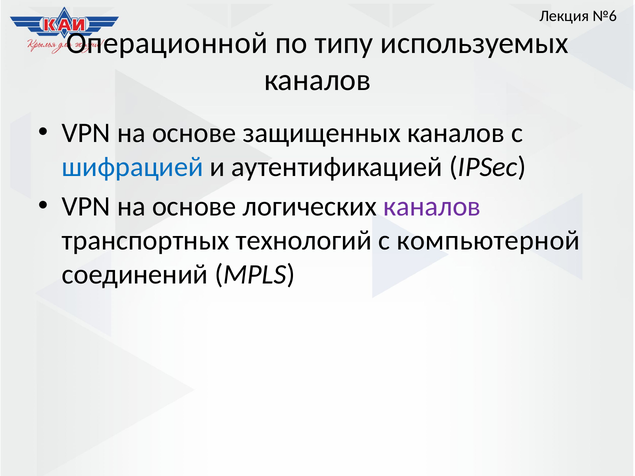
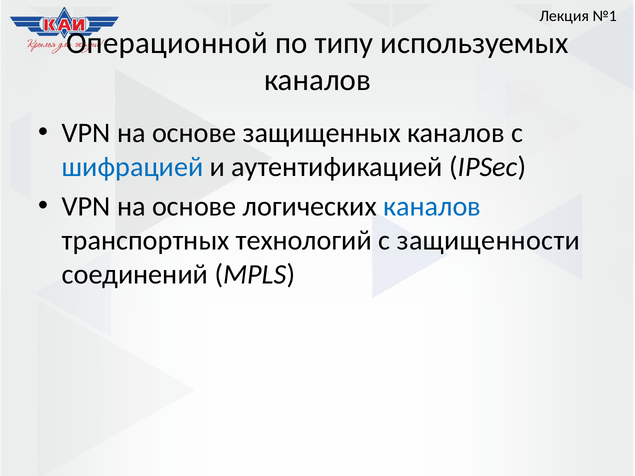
№6: №6 -> №1 (605, 16)
каналов colour: purple -> blue (432, 207)
компьютерной: компьютерной -> защищенности (488, 240)
